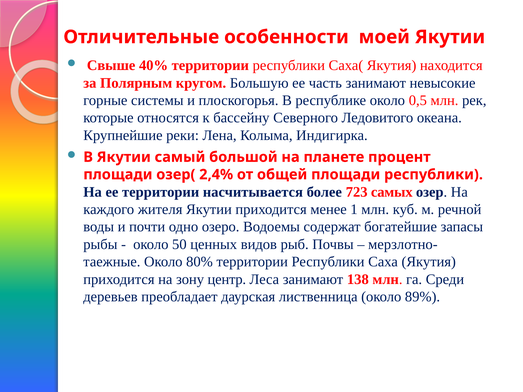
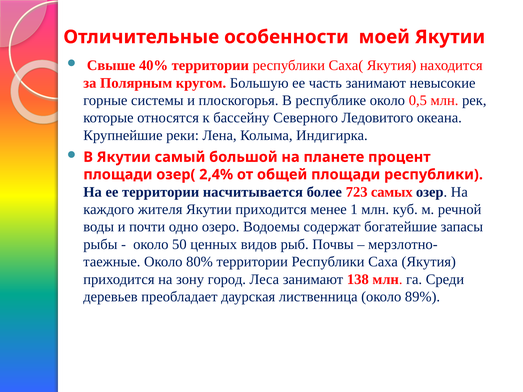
центр: центр -> город (227, 279)
